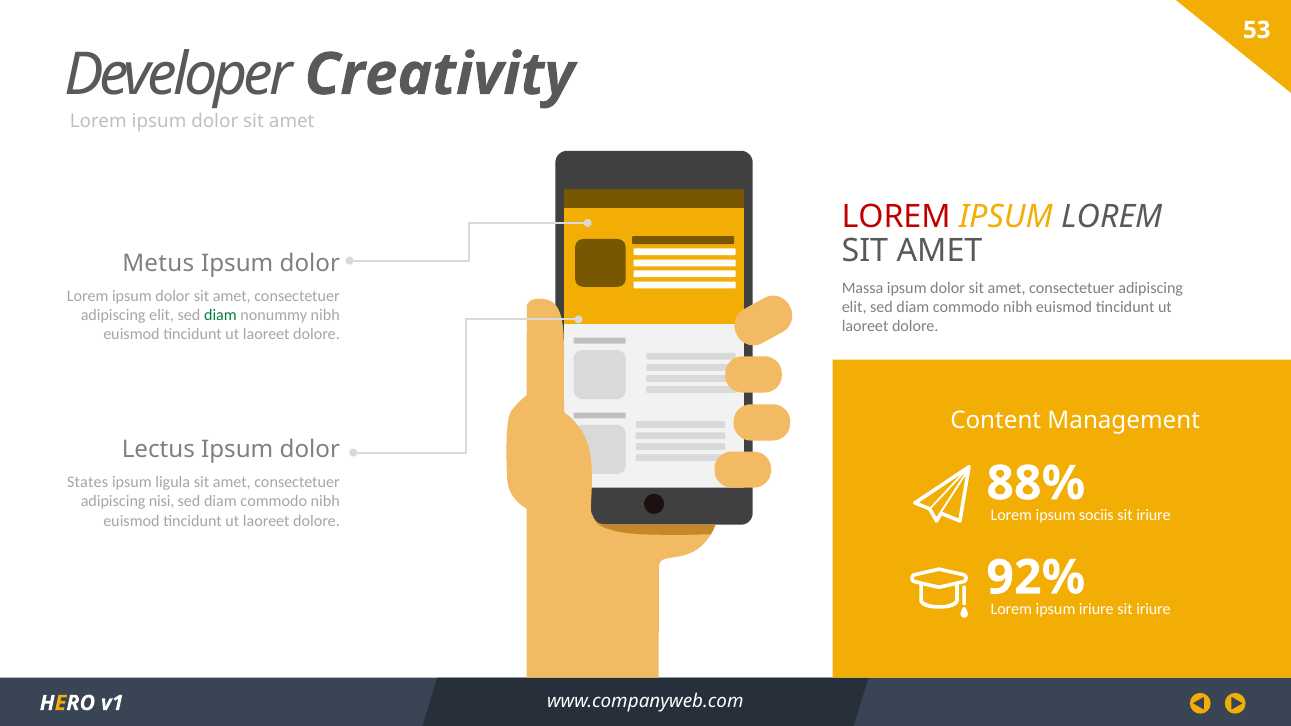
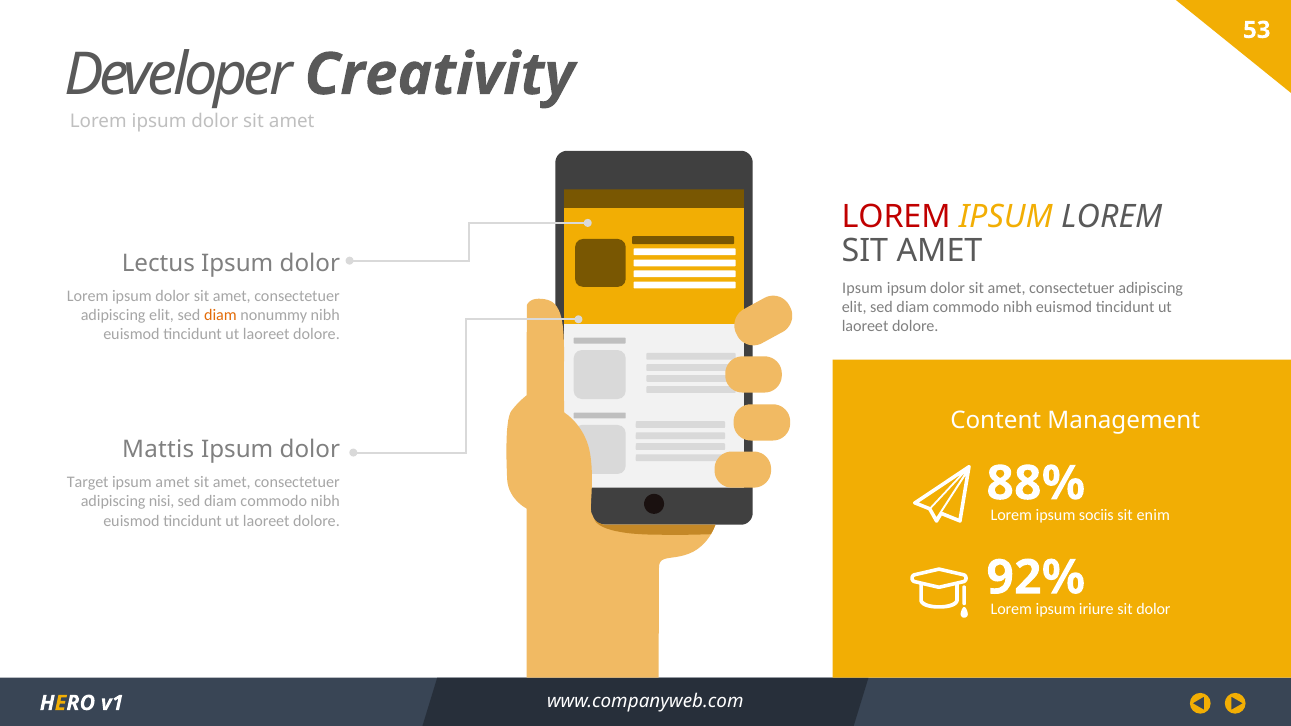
Metus: Metus -> Lectus (158, 263)
Massa: Massa -> Ipsum (862, 288)
diam colour: green -> orange (220, 315)
Lectus: Lectus -> Mattis (158, 449)
States: States -> Target (88, 482)
ipsum ligula: ligula -> amet (173, 482)
iriure: iriure -> enim (1153, 516)
iriure: iriure -> dolor (1153, 610)
